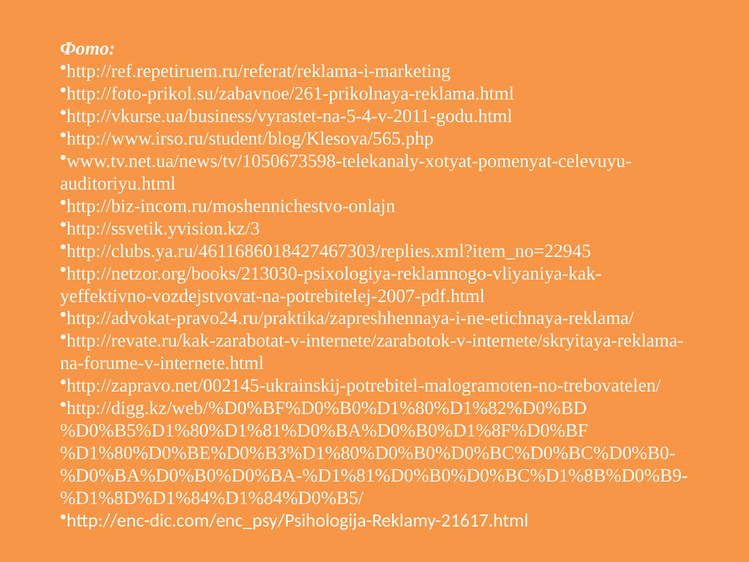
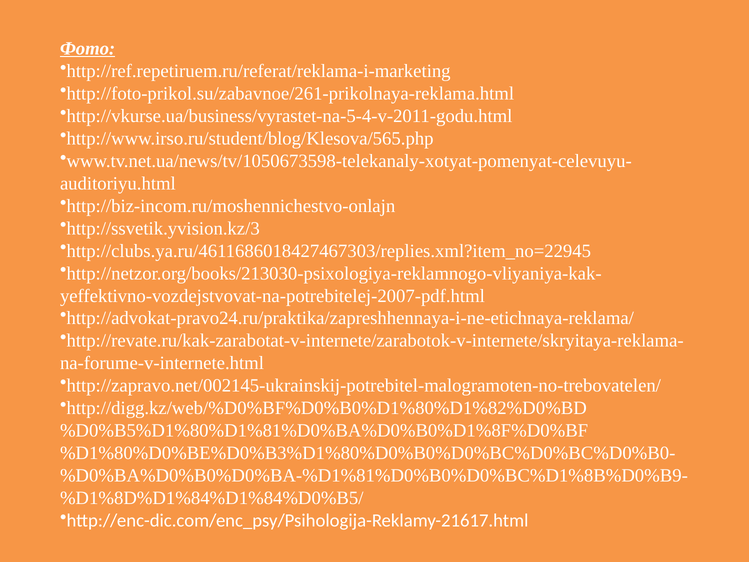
Фото underline: none -> present (88, 49)
